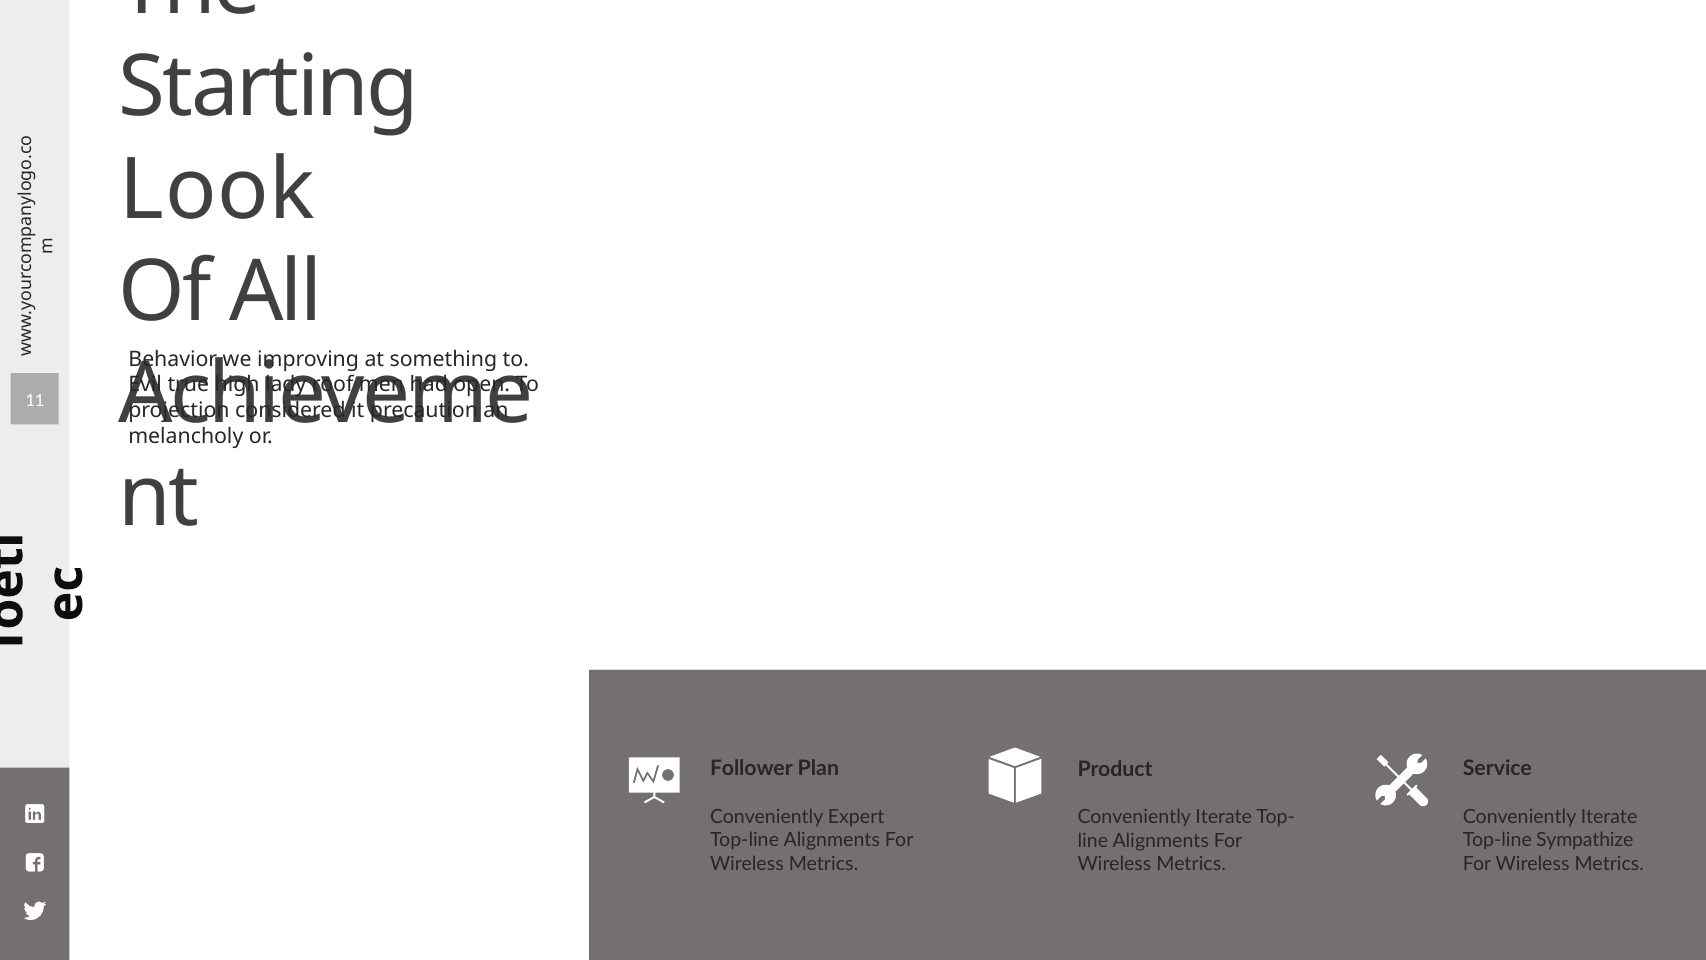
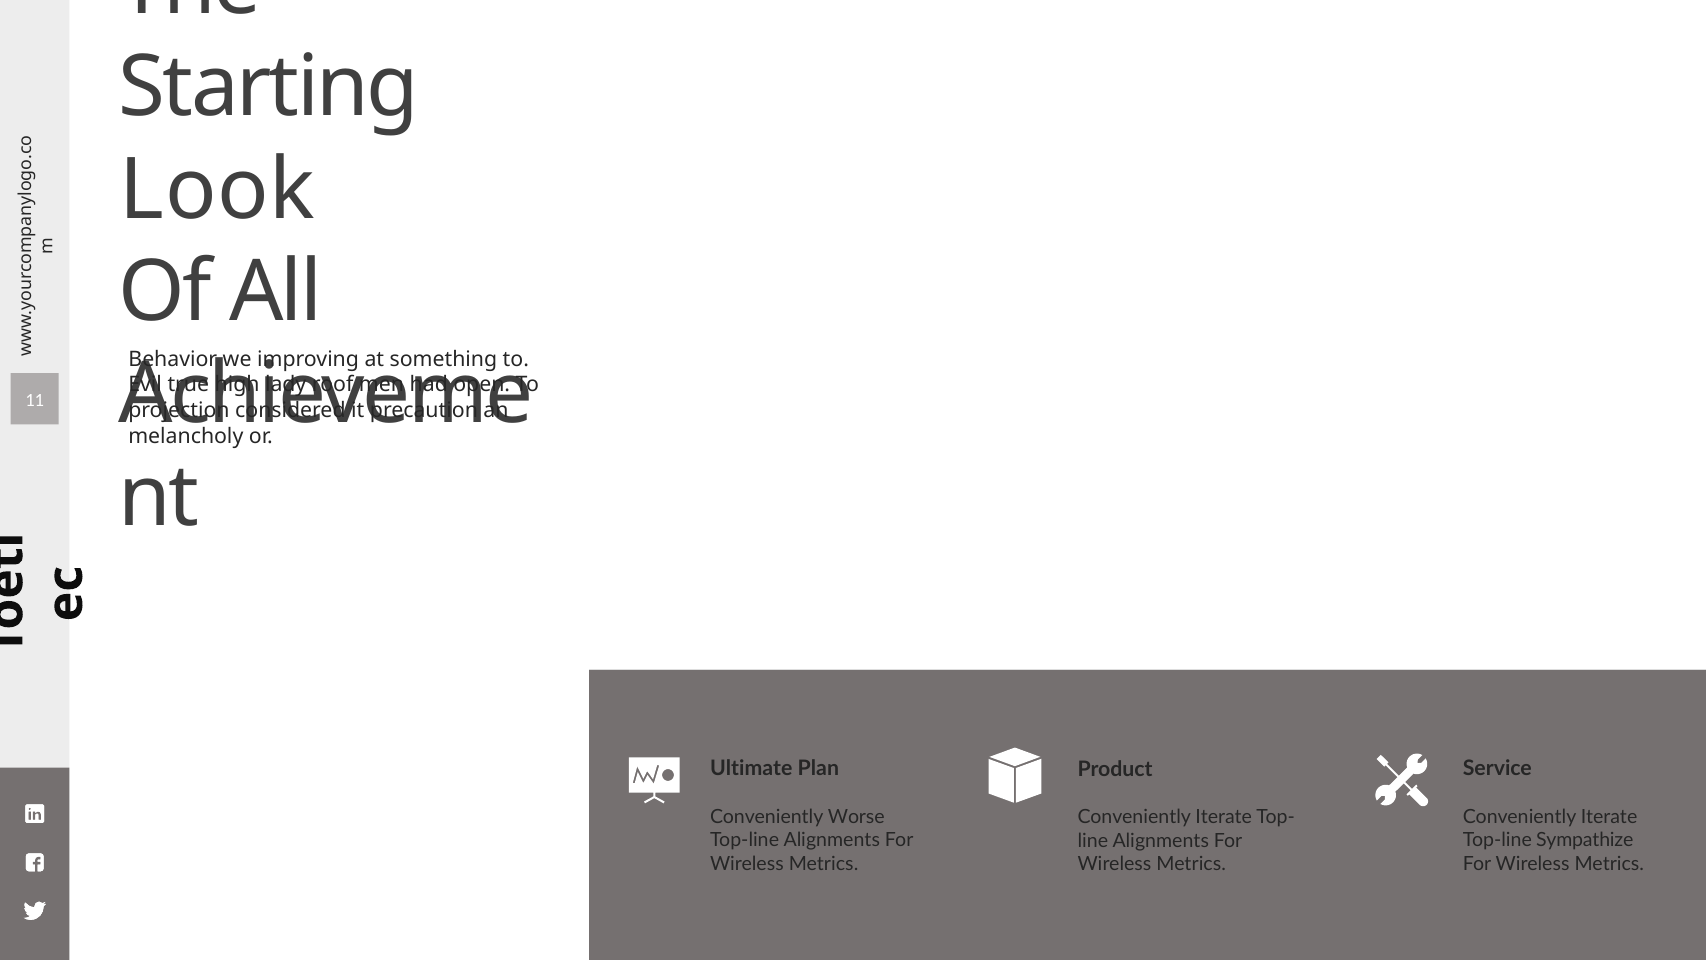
Follower: Follower -> Ultimate (751, 769)
Expert: Expert -> Worse (856, 817)
